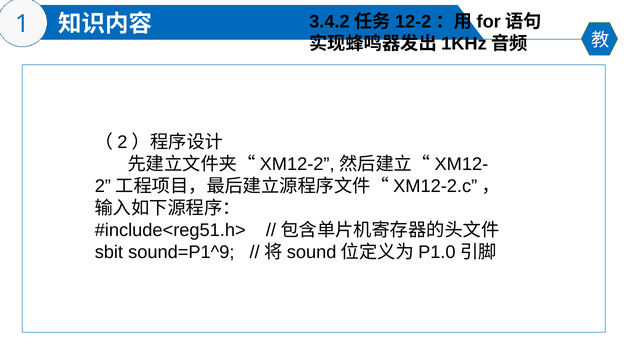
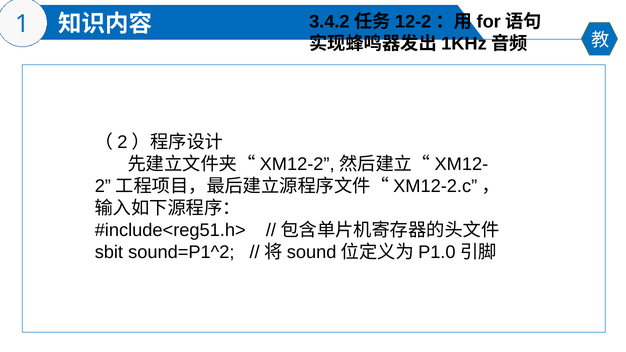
sound=P1^9: sound=P1^9 -> sound=P1^2 (181, 252)
